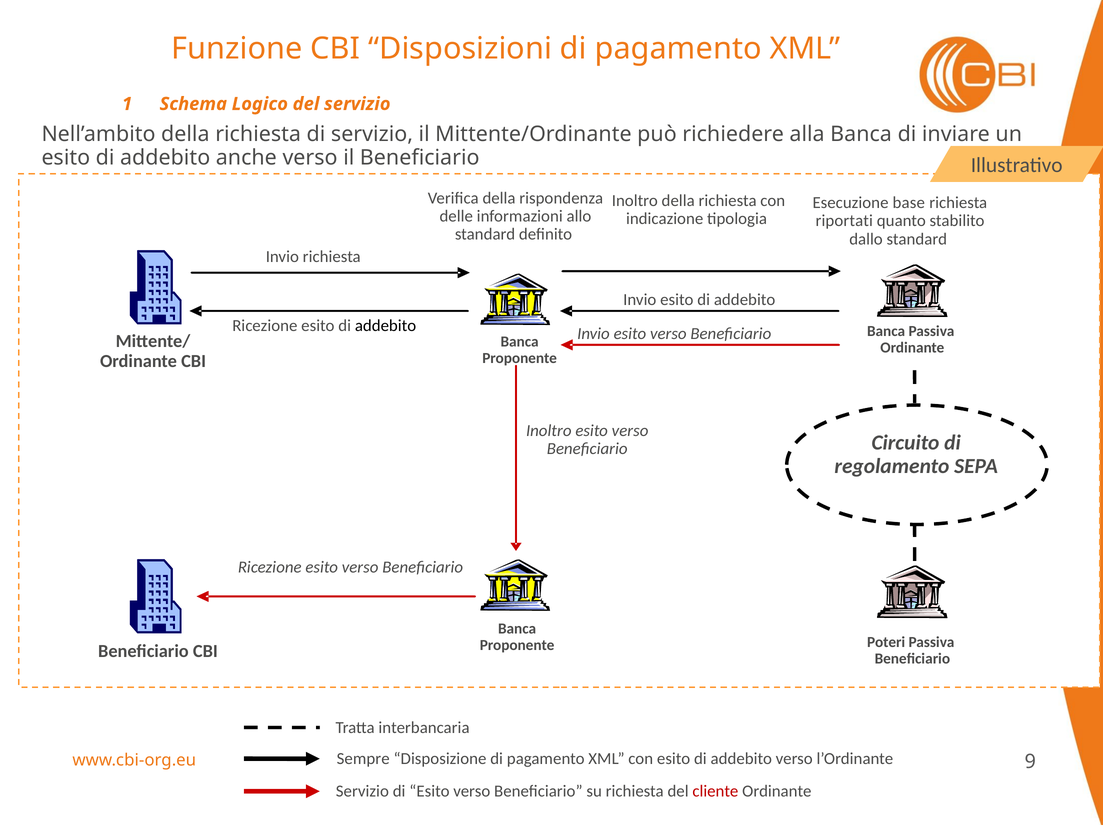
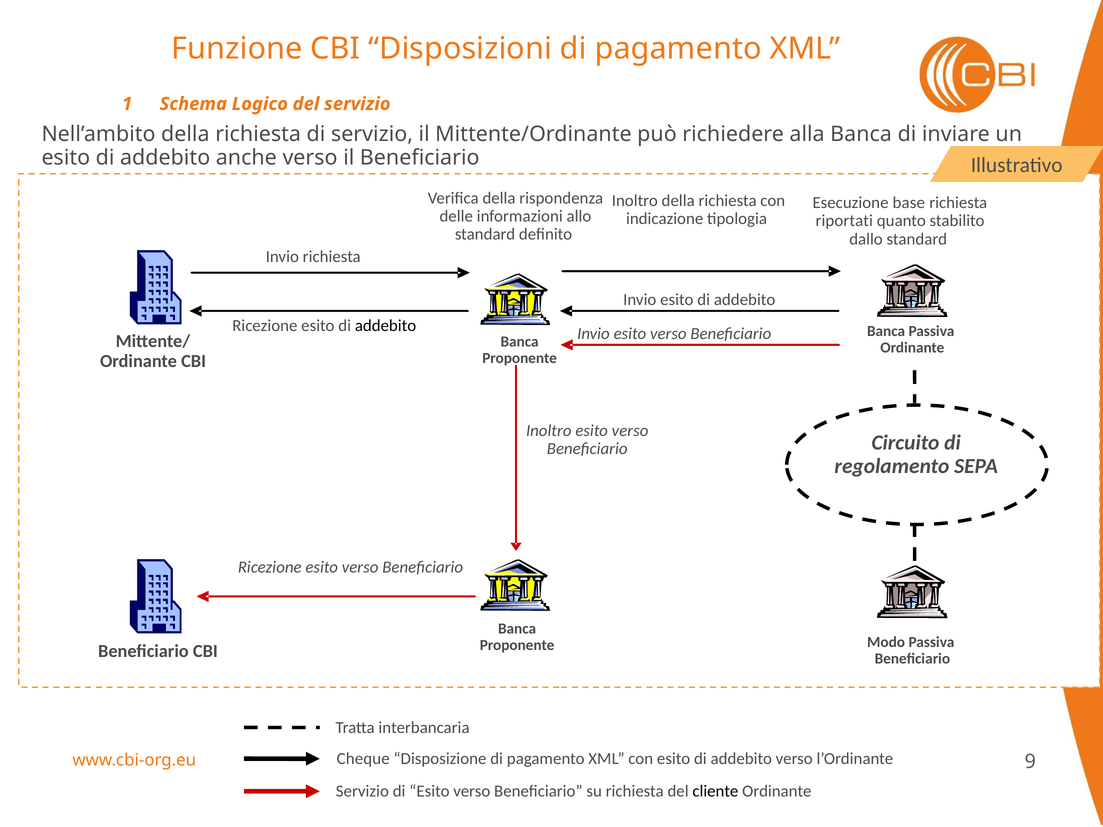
Poteri: Poteri -> Modo (886, 642)
Sempre: Sempre -> Cheque (363, 759)
cliente colour: red -> black (715, 792)
